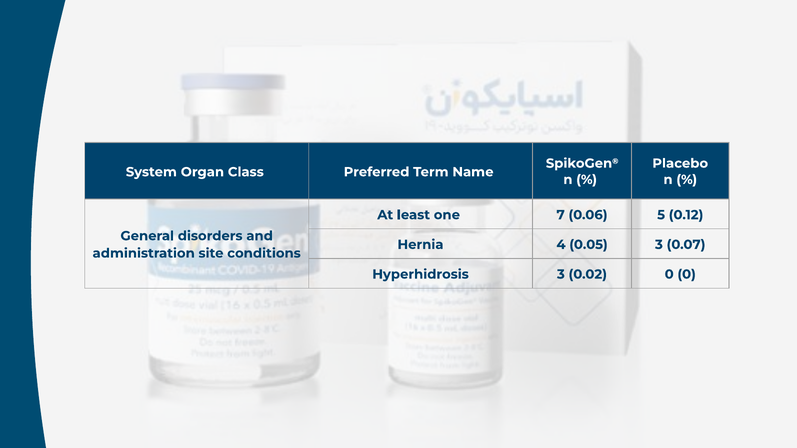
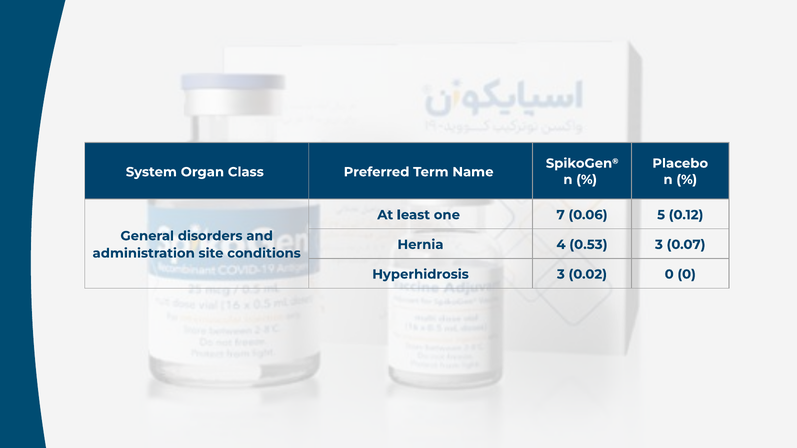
0.05: 0.05 -> 0.53 (588, 245)
